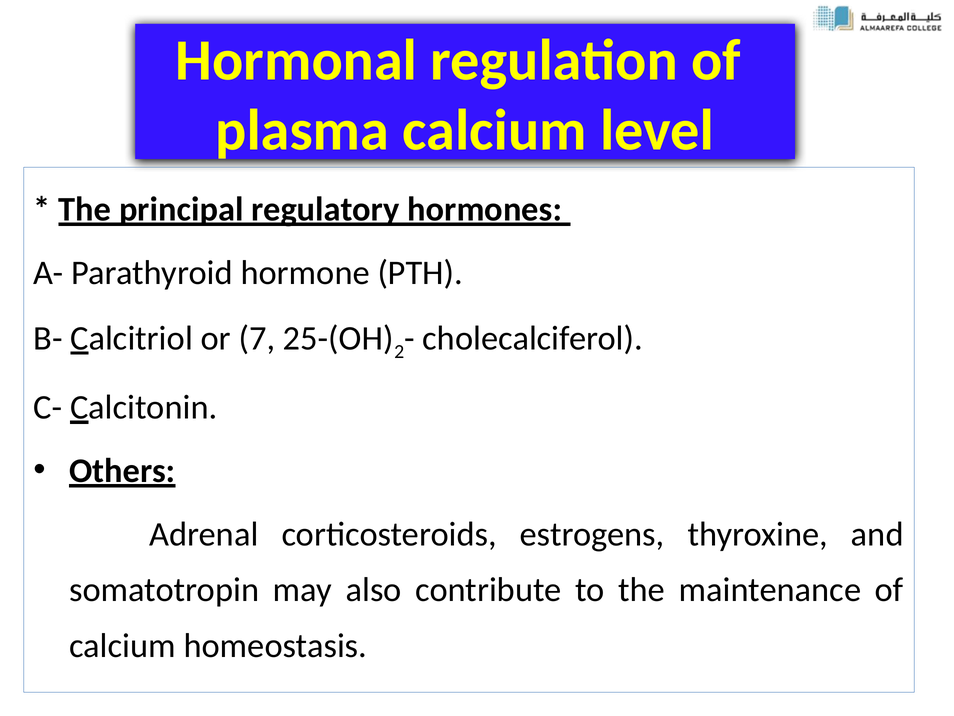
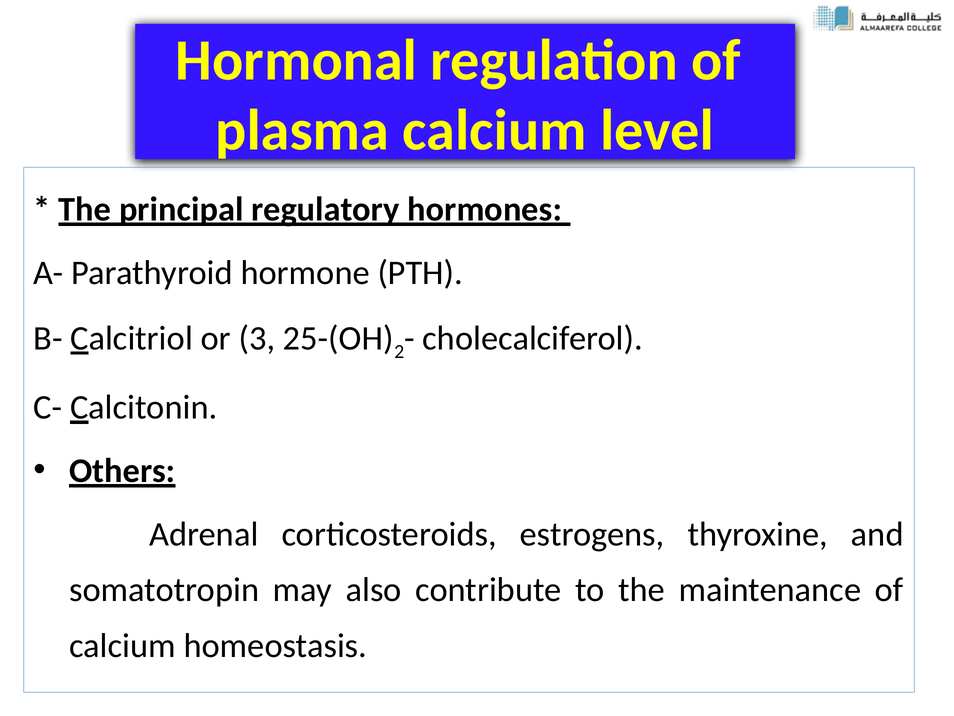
7: 7 -> 3 (257, 338)
